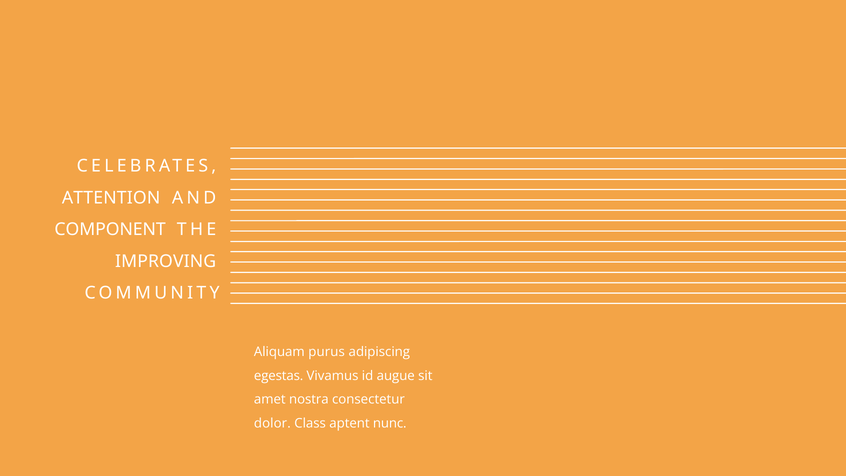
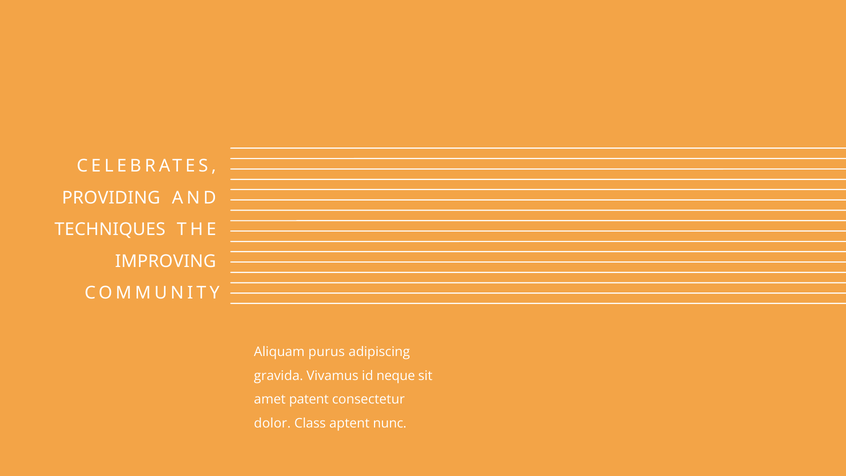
ATTENTION: ATTENTION -> PROVIDING (111, 198)
COMPONENT: COMPONENT -> TECHNIQUES (110, 229)
egestas: egestas -> gravida (279, 376)
augue: augue -> neque (396, 376)
nostra: nostra -> patent (309, 399)
